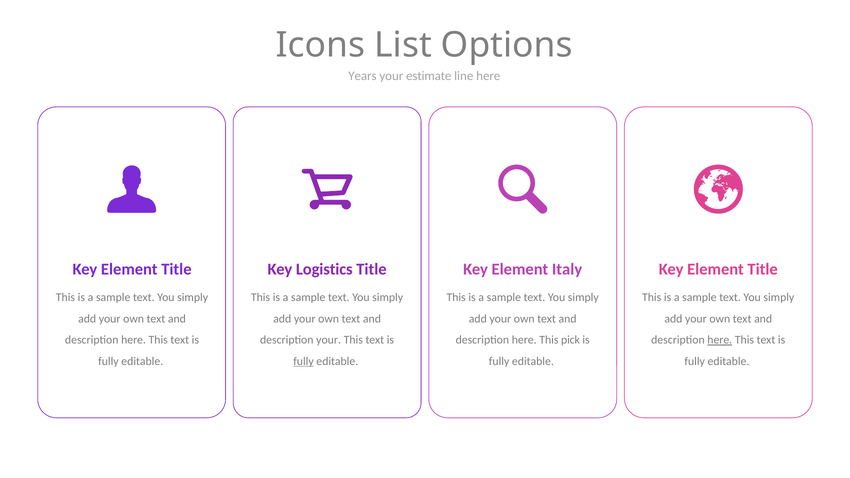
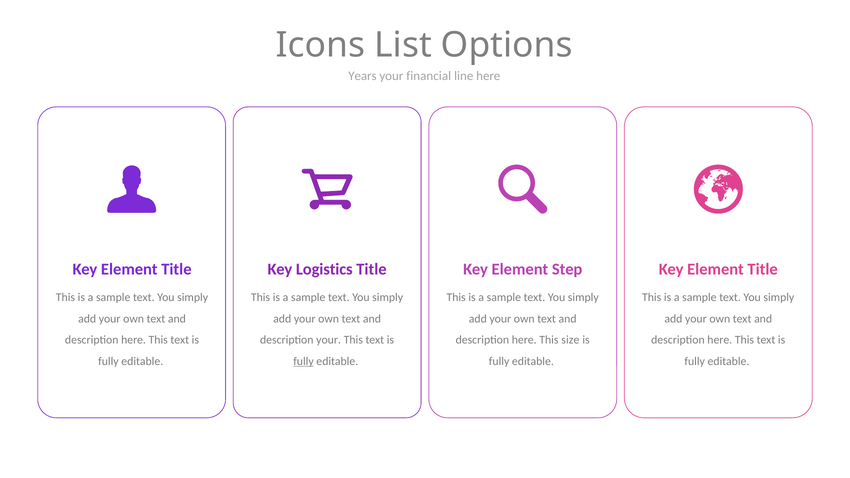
estimate: estimate -> financial (429, 76)
Italy: Italy -> Step (567, 269)
pick: pick -> size (570, 340)
here underline: present -> none (720, 340)
